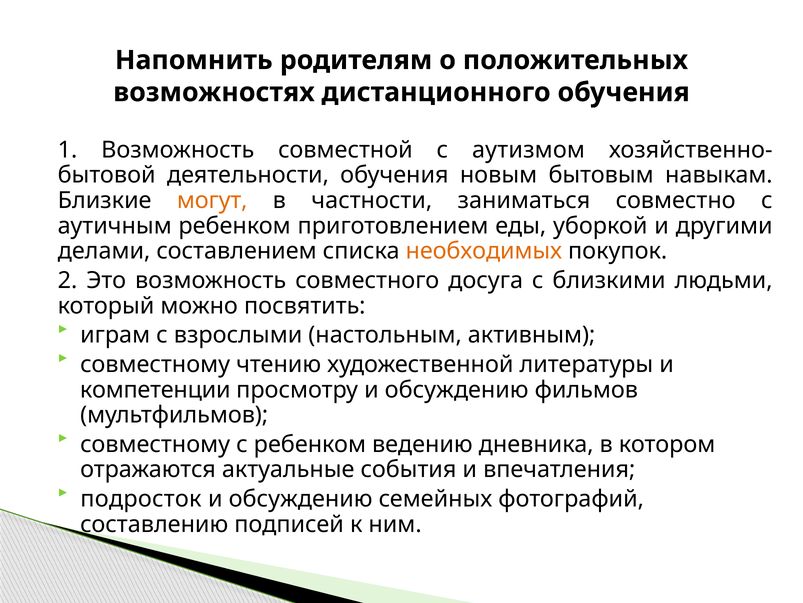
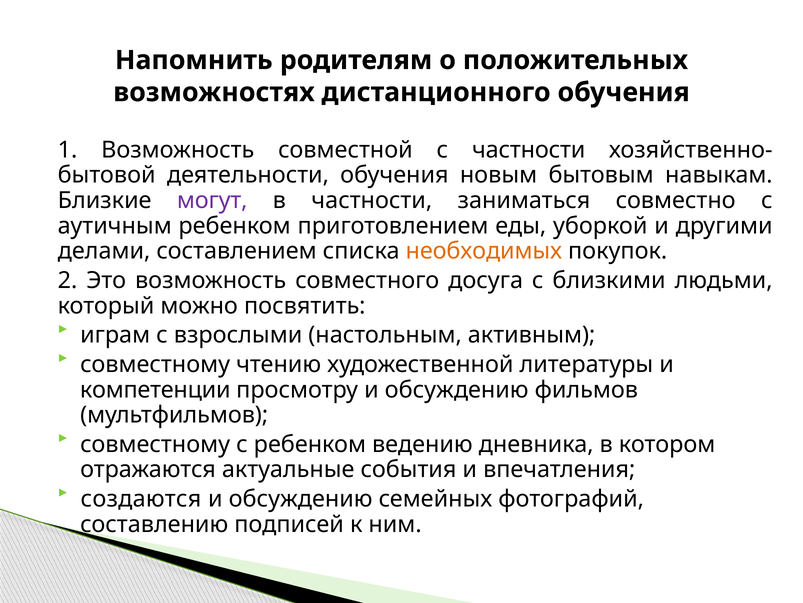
с аутизмом: аутизмом -> частности (529, 150)
могут colour: orange -> purple (212, 200)
подросток: подросток -> создаются (141, 498)
